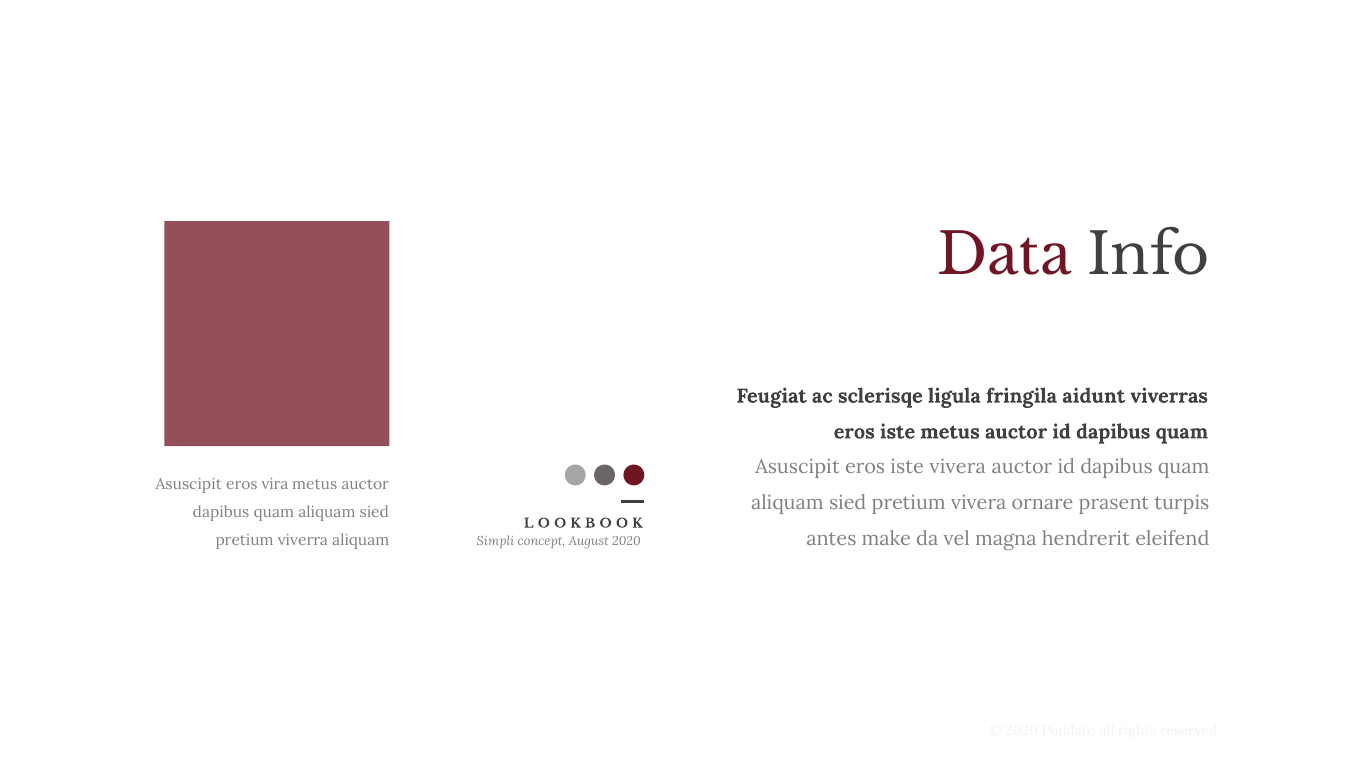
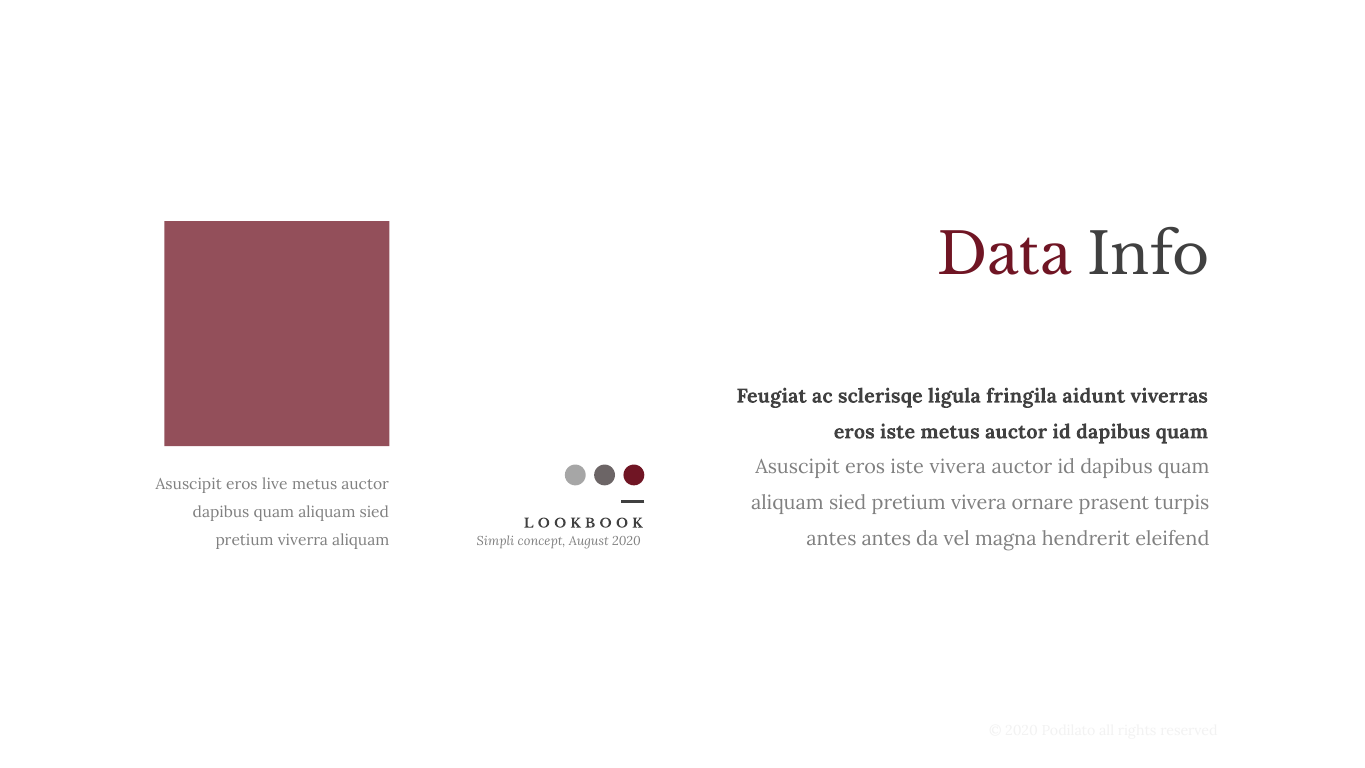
vira: vira -> live (275, 484)
antes make: make -> antes (886, 539)
